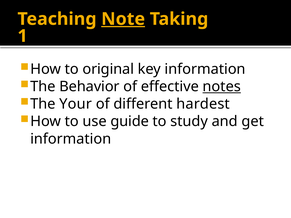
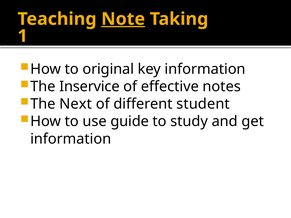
Behavior: Behavior -> Inservice (89, 87)
notes underline: present -> none (222, 87)
Your: Your -> Next (76, 104)
hardest: hardest -> student (203, 104)
